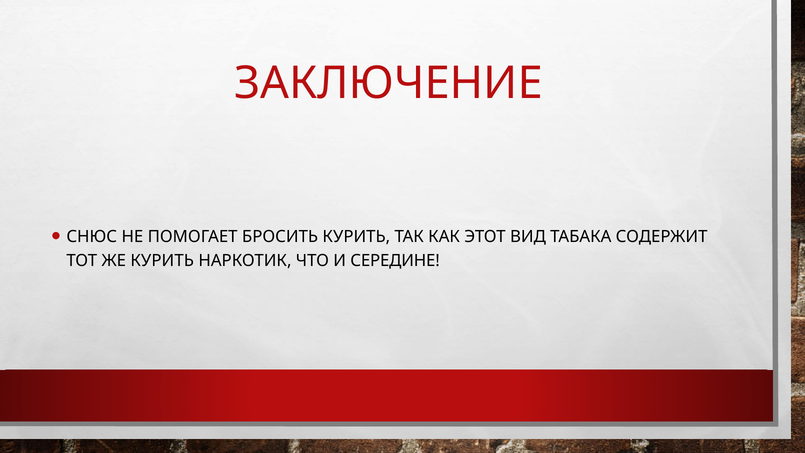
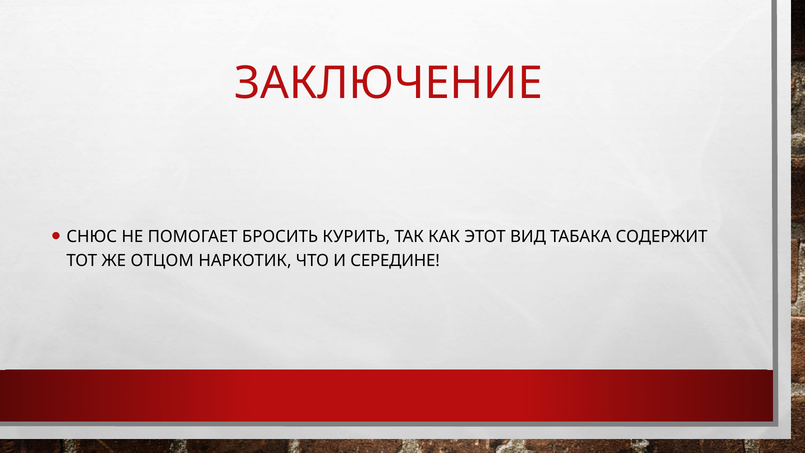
ЖЕ КУРИТЬ: КУРИТЬ -> ОТЦОМ (162, 261)
